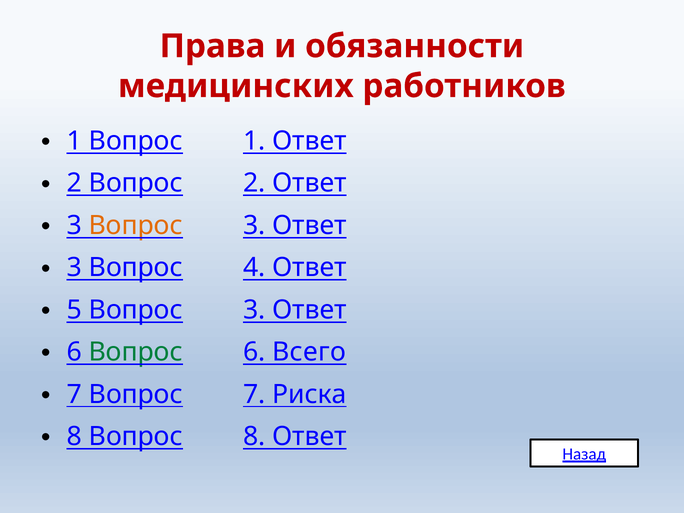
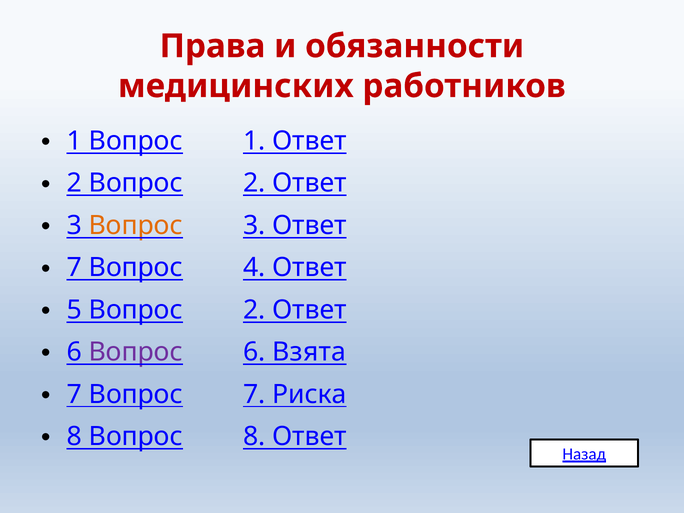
3: 3 -> 7 (74, 268)
5 Вопрос 3: 3 -> 2 (254, 310)
Вопрос colour: green -> purple (136, 352)
Всего: Всего -> Взята (309, 352)
